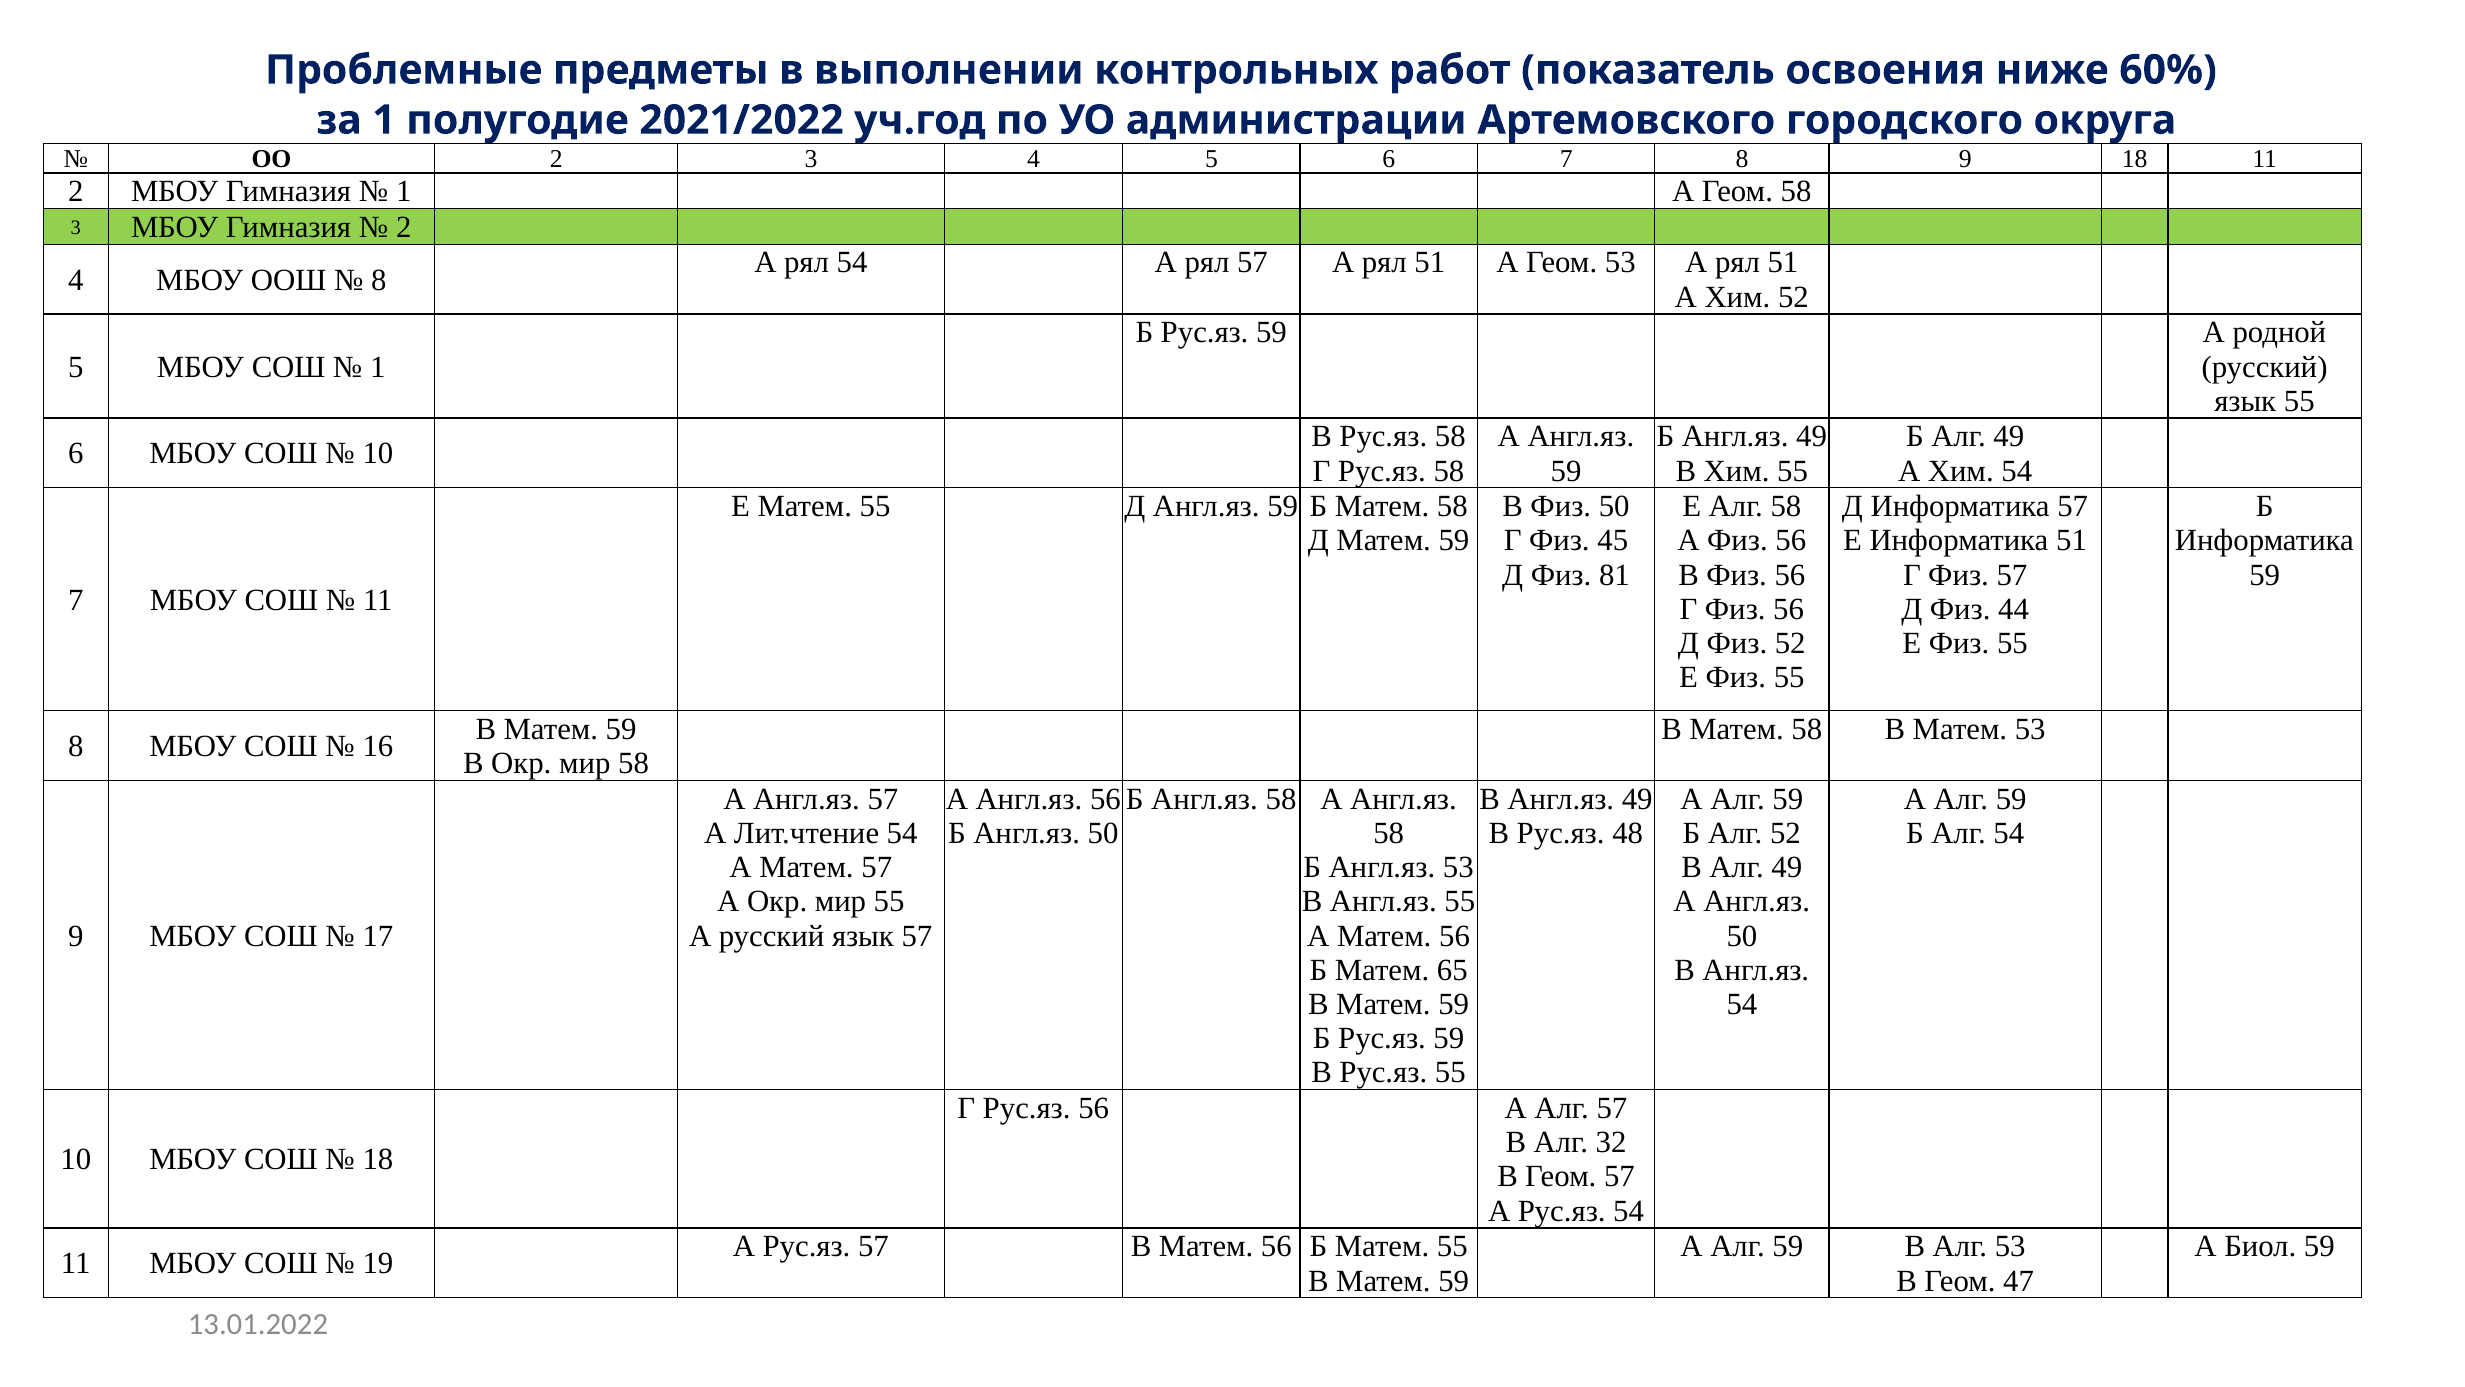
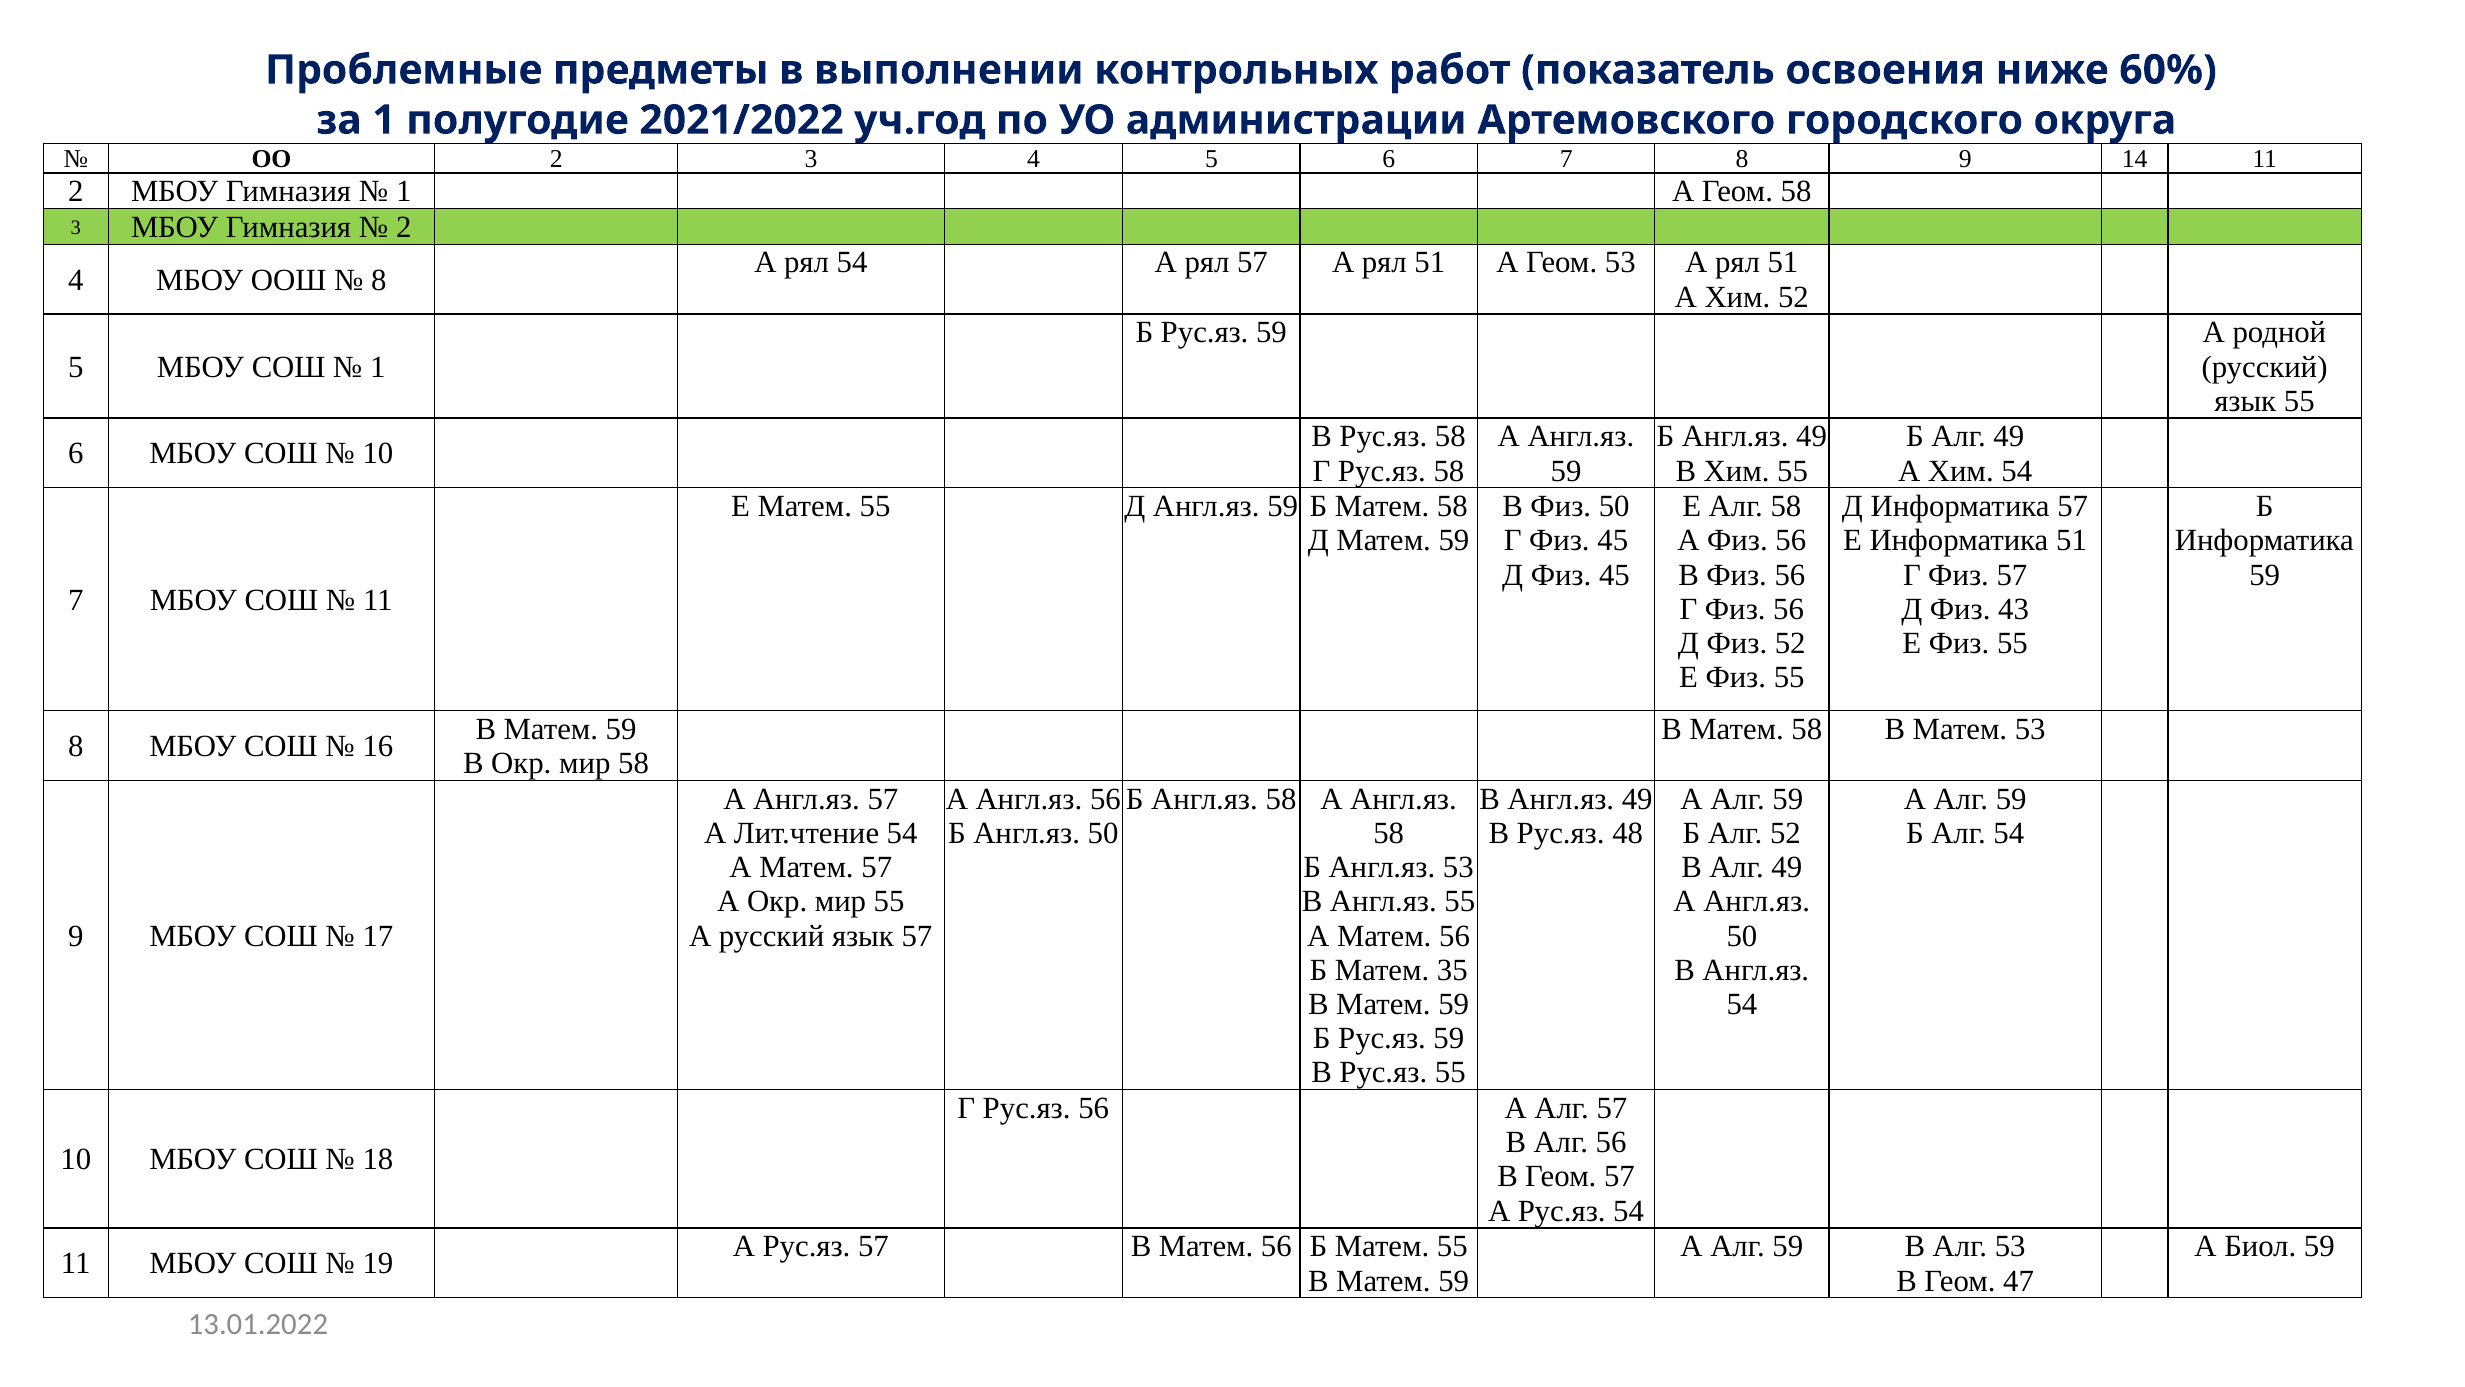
9 18: 18 -> 14 (2135, 159)
Д Физ 81: 81 -> 45 (1614, 575)
44: 44 -> 43 (2014, 609)
65: 65 -> 35 (1452, 970)
Алг 32: 32 -> 56 (1611, 1142)
